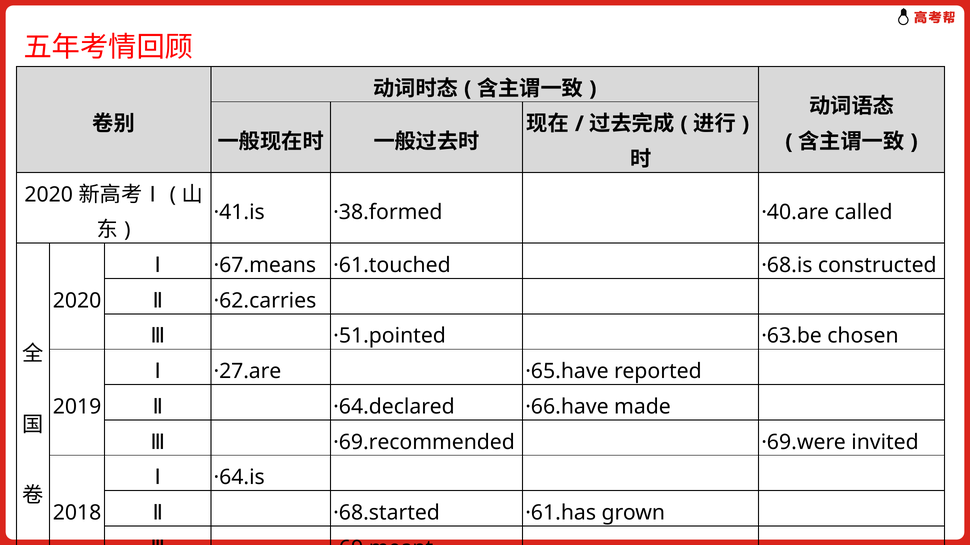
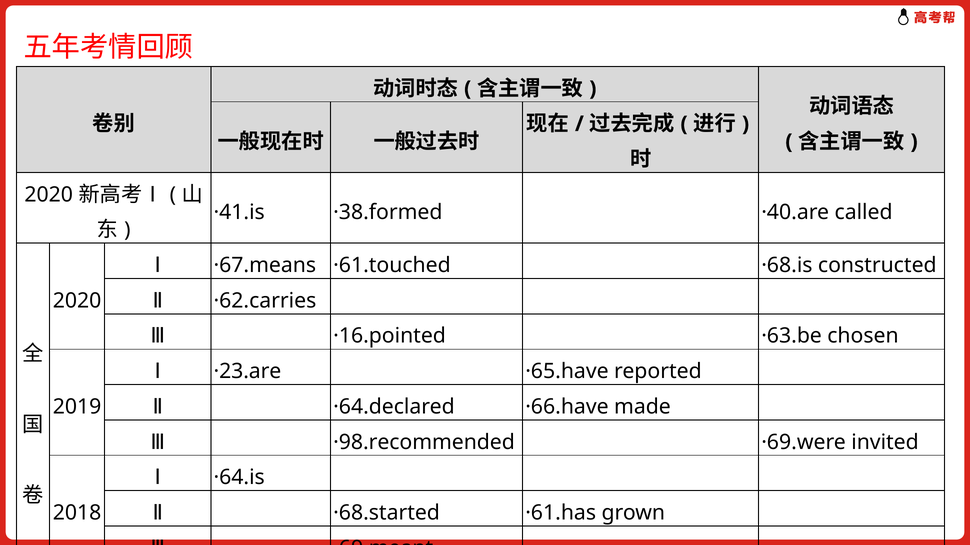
·51.pointed: ·51.pointed -> ·16.pointed (390, 336)
·27.are: ·27.are -> ·23.are (247, 372)
·69.recommended: ·69.recommended -> ·98.recommended (424, 443)
